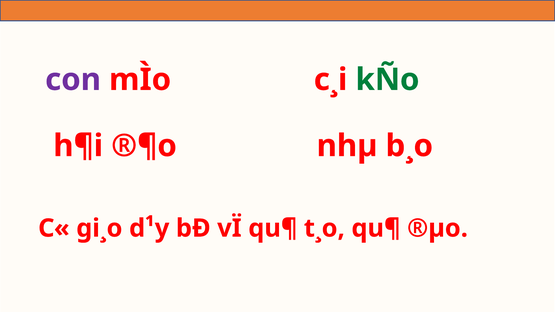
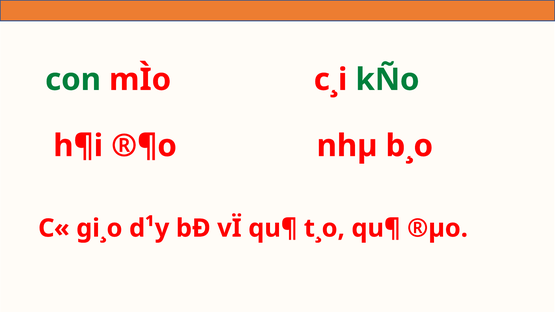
con colour: purple -> green (73, 80)
